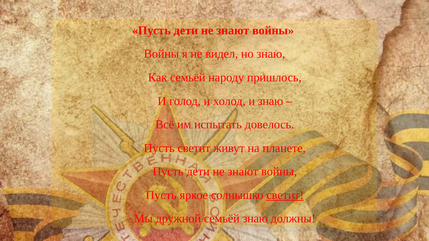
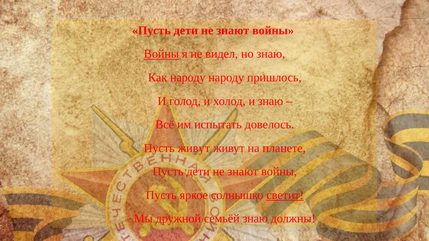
Войны underline: none -> present (161, 54)
Как семьёй: семьёй -> народу (188, 78)
Пусть светит: светит -> живут (194, 148)
